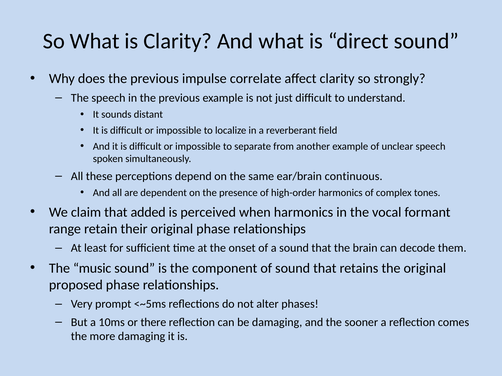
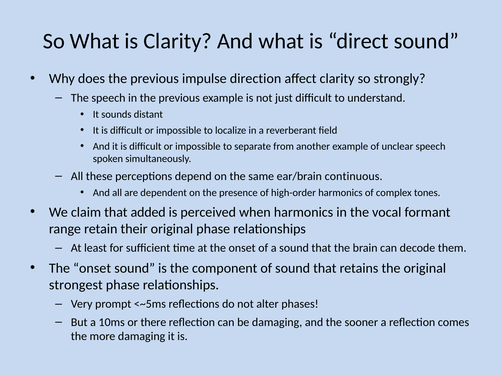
correlate: correlate -> direction (256, 79)
music: music -> onset (92, 268)
proposed: proposed -> strongest (76, 285)
